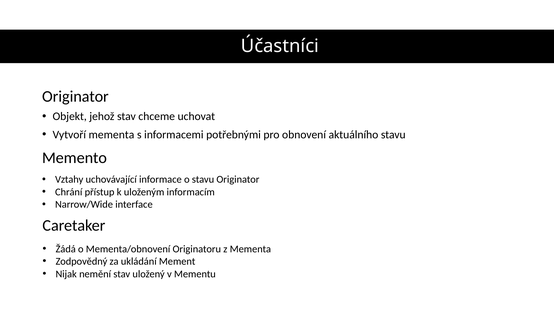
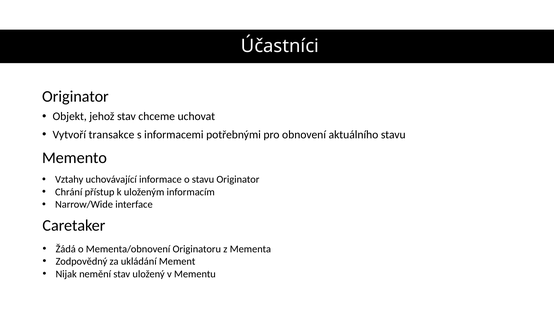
Vytvoří mementa: mementa -> transakce (111, 134)
